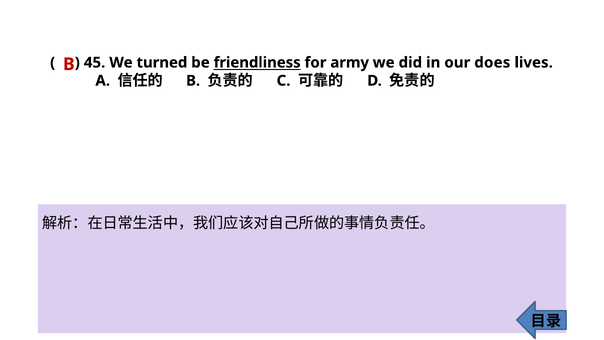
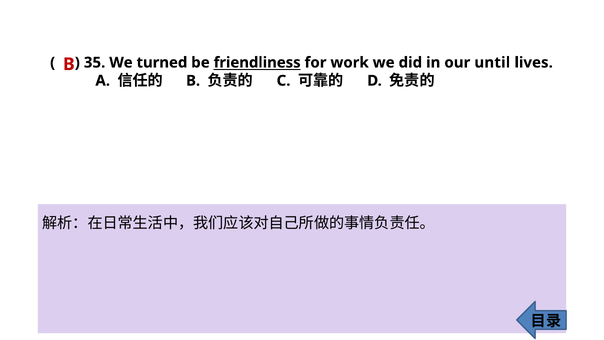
45: 45 -> 35 (95, 63)
army: army -> work (350, 63)
does: does -> until (492, 63)
